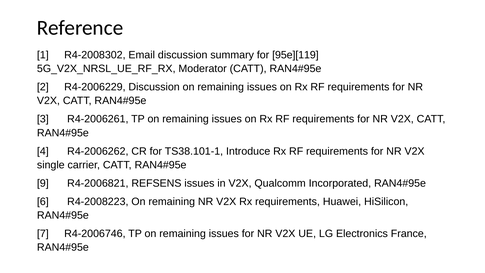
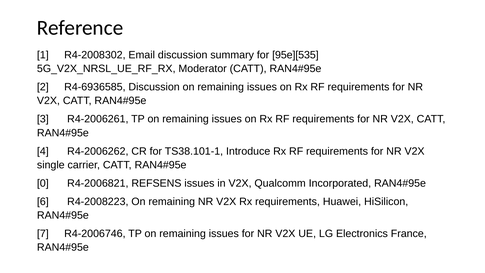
95e][119: 95e][119 -> 95e][535 (295, 55)
R4-2006229: R4-2006229 -> R4-6936585 (95, 87)
9: 9 -> 0 (43, 183)
